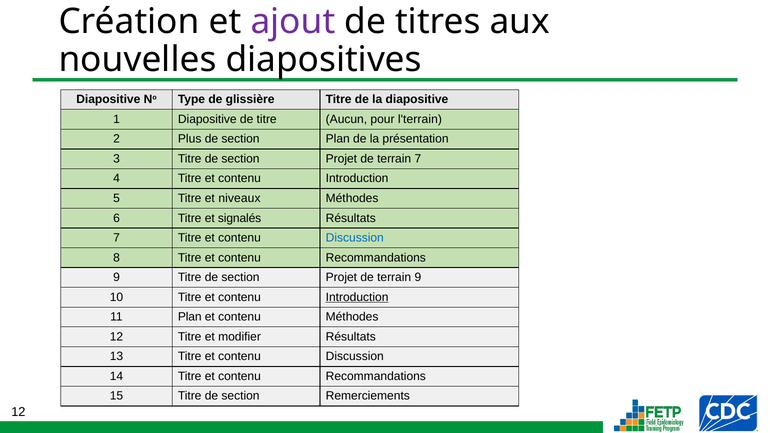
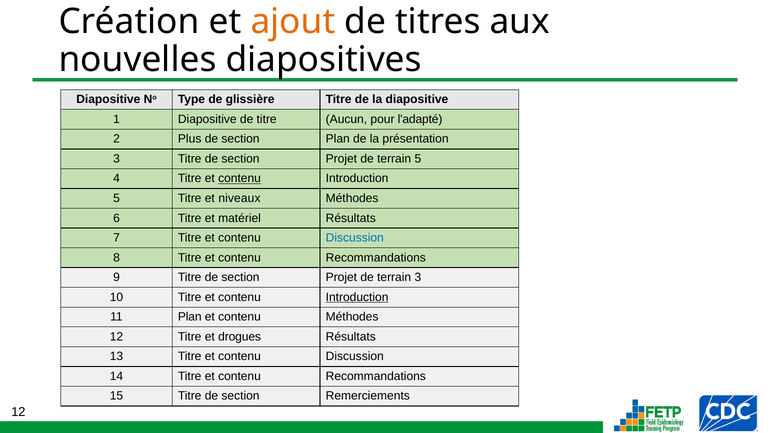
ajout colour: purple -> orange (293, 22)
l'terrain: l'terrain -> l'adapté (420, 119)
terrain 7: 7 -> 5 (418, 159)
contenu underline: none -> present (240, 179)
signalés: signalés -> matériel (240, 218)
terrain 9: 9 -> 3 (418, 277)
modifier: modifier -> drogues (240, 337)
